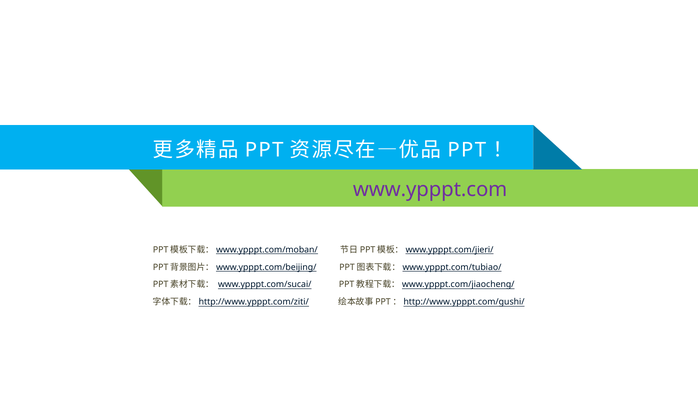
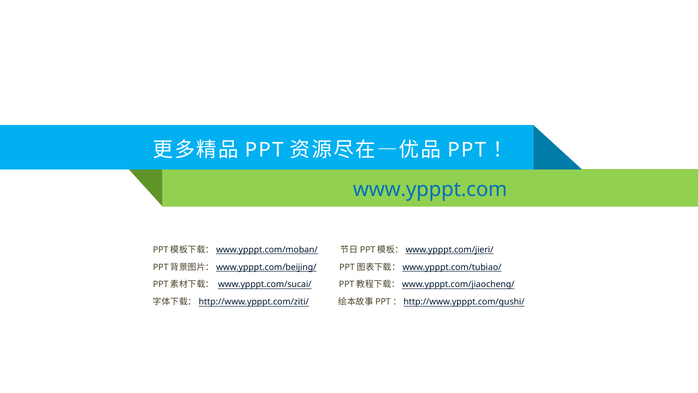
www.ypppt.com colour: purple -> blue (430, 189)
